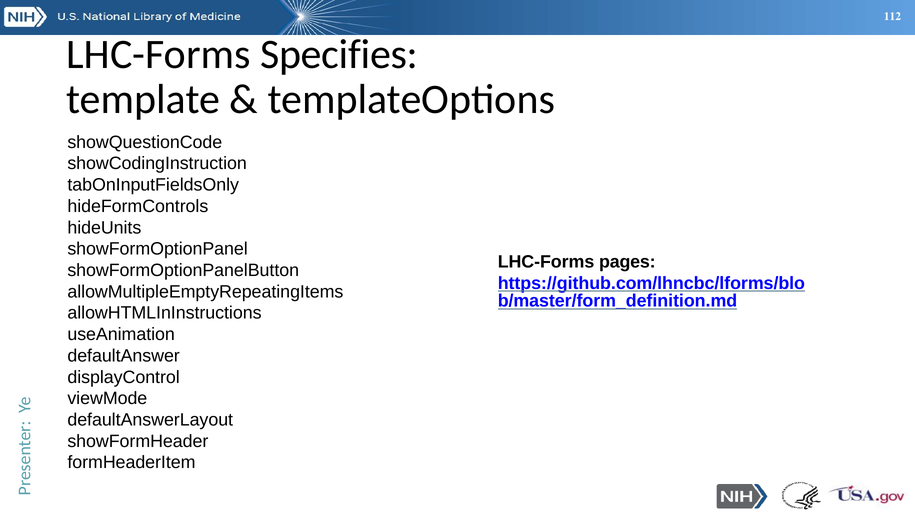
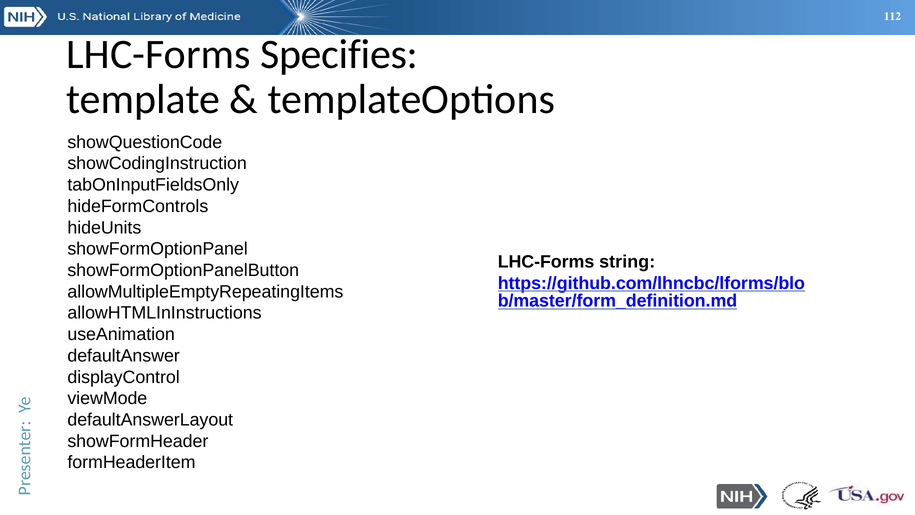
pages: pages -> string (627, 262)
